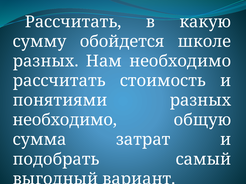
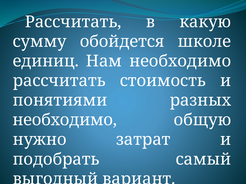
разных: разных -> единиц (46, 61)
сумма: сумма -> нужно (40, 140)
